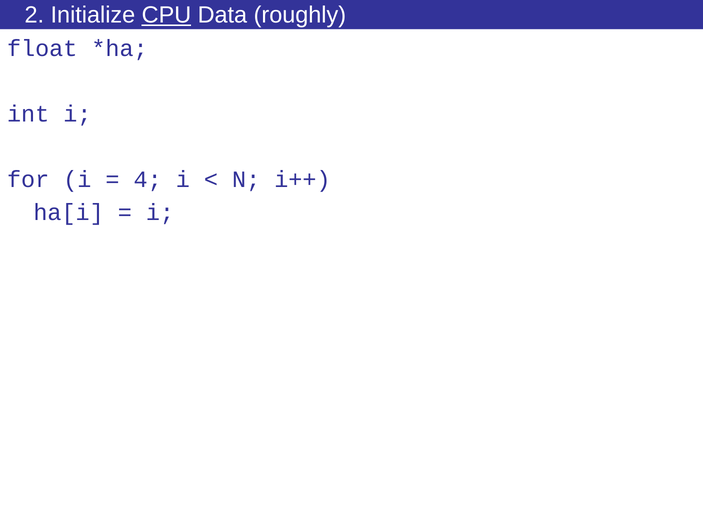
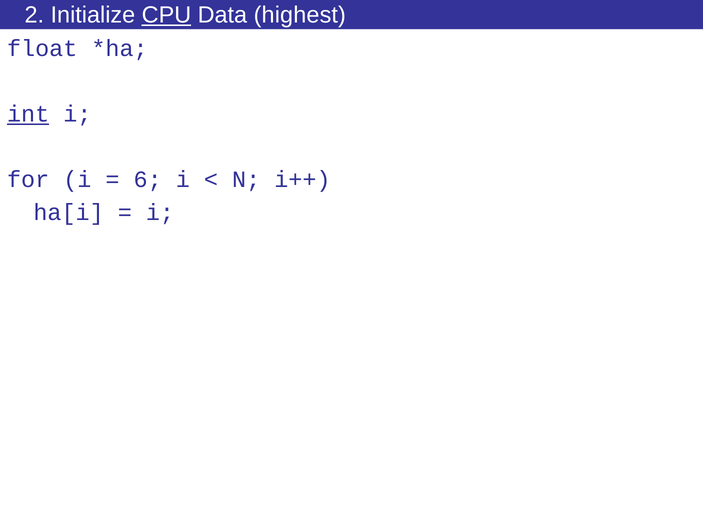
roughly: roughly -> highest (300, 15)
int underline: none -> present (28, 114)
4: 4 -> 6 (148, 180)
